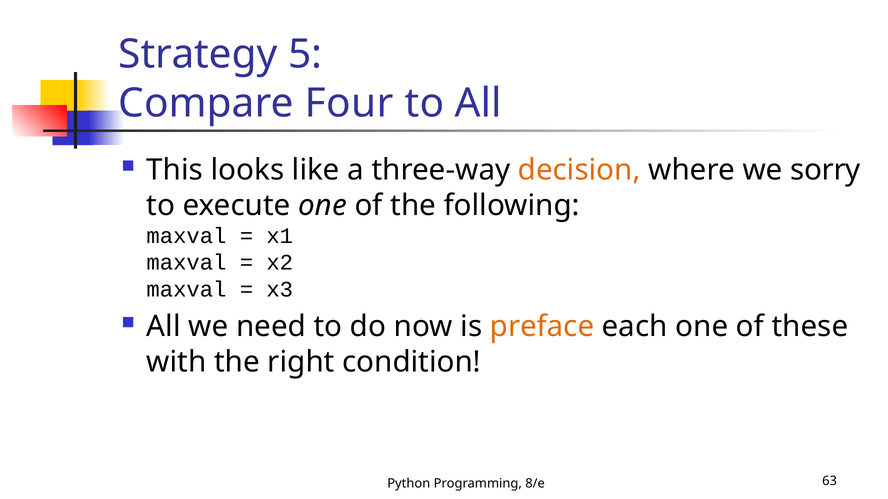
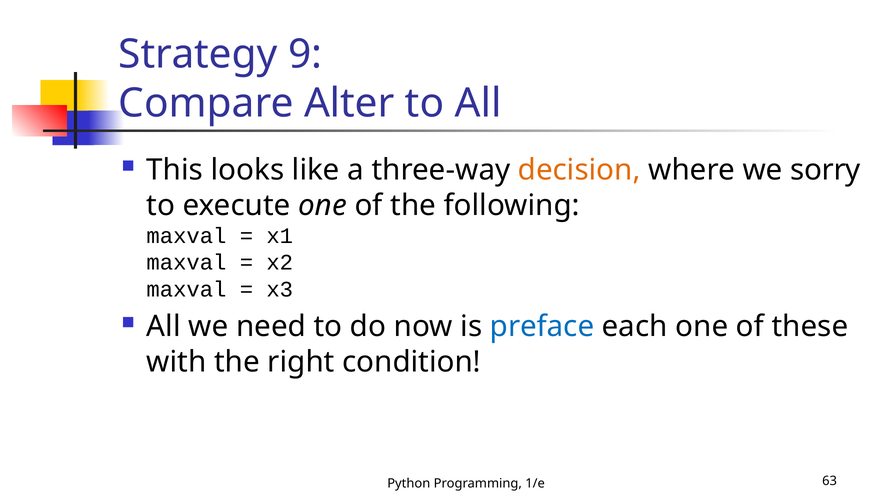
5: 5 -> 9 (305, 54)
Four: Four -> Alter (349, 103)
preface colour: orange -> blue (542, 327)
8/e: 8/e -> 1/e (535, 484)
